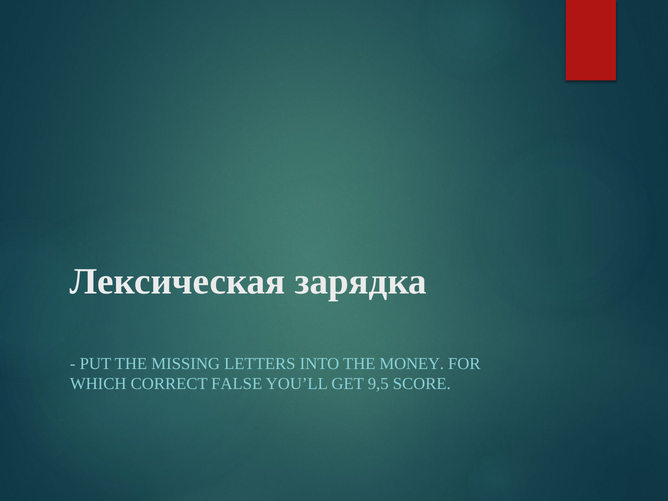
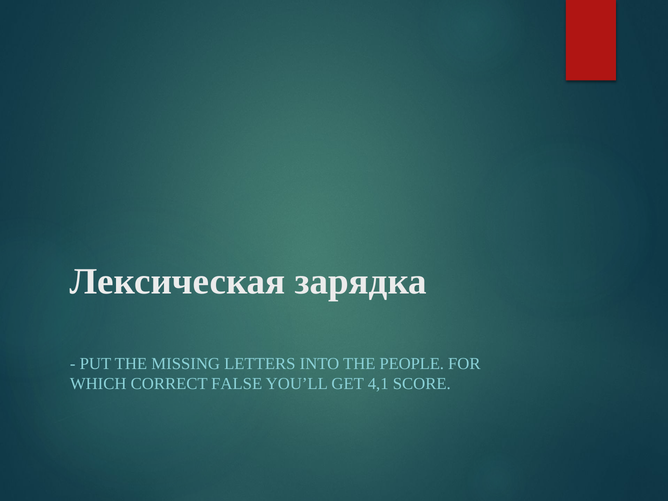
MONEY: MONEY -> PEOPLE (412, 364)
9,5: 9,5 -> 4,1 (378, 384)
